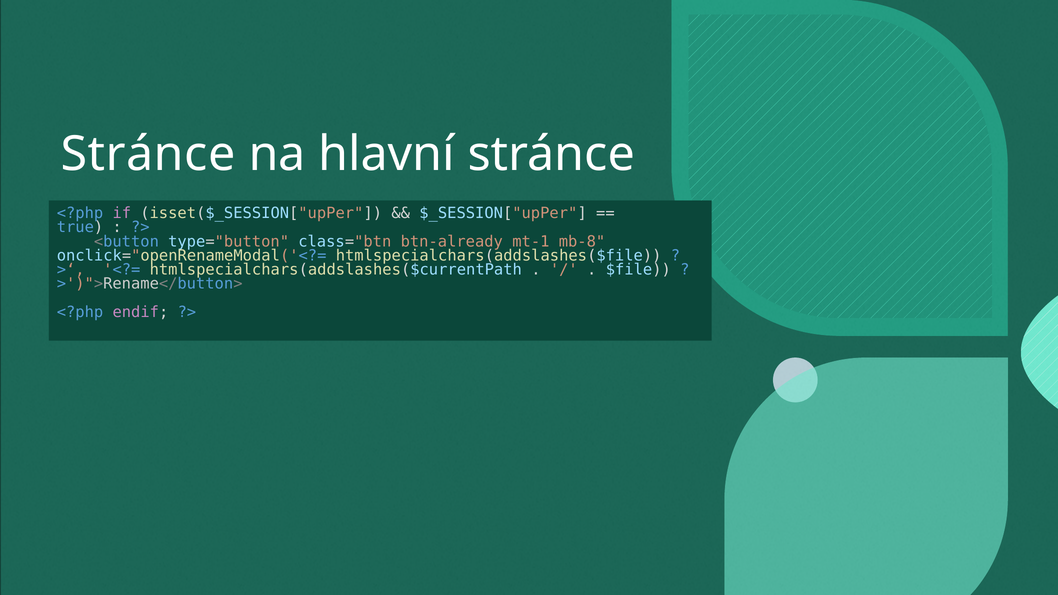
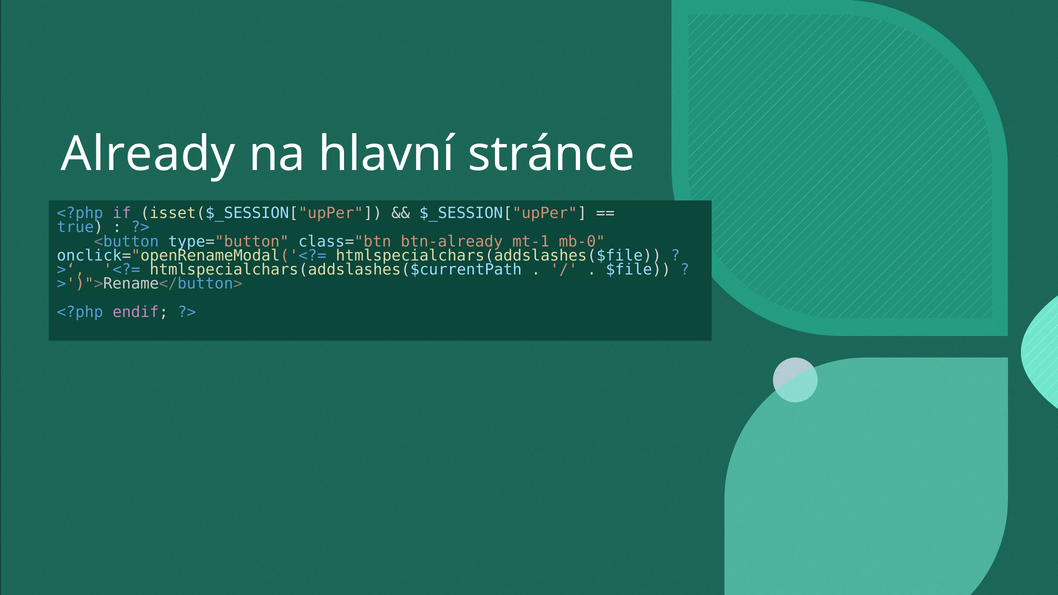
Stránce: Stránce -> Already (148, 154)
mb-8: mb-8 -> mb-0 (582, 241)
